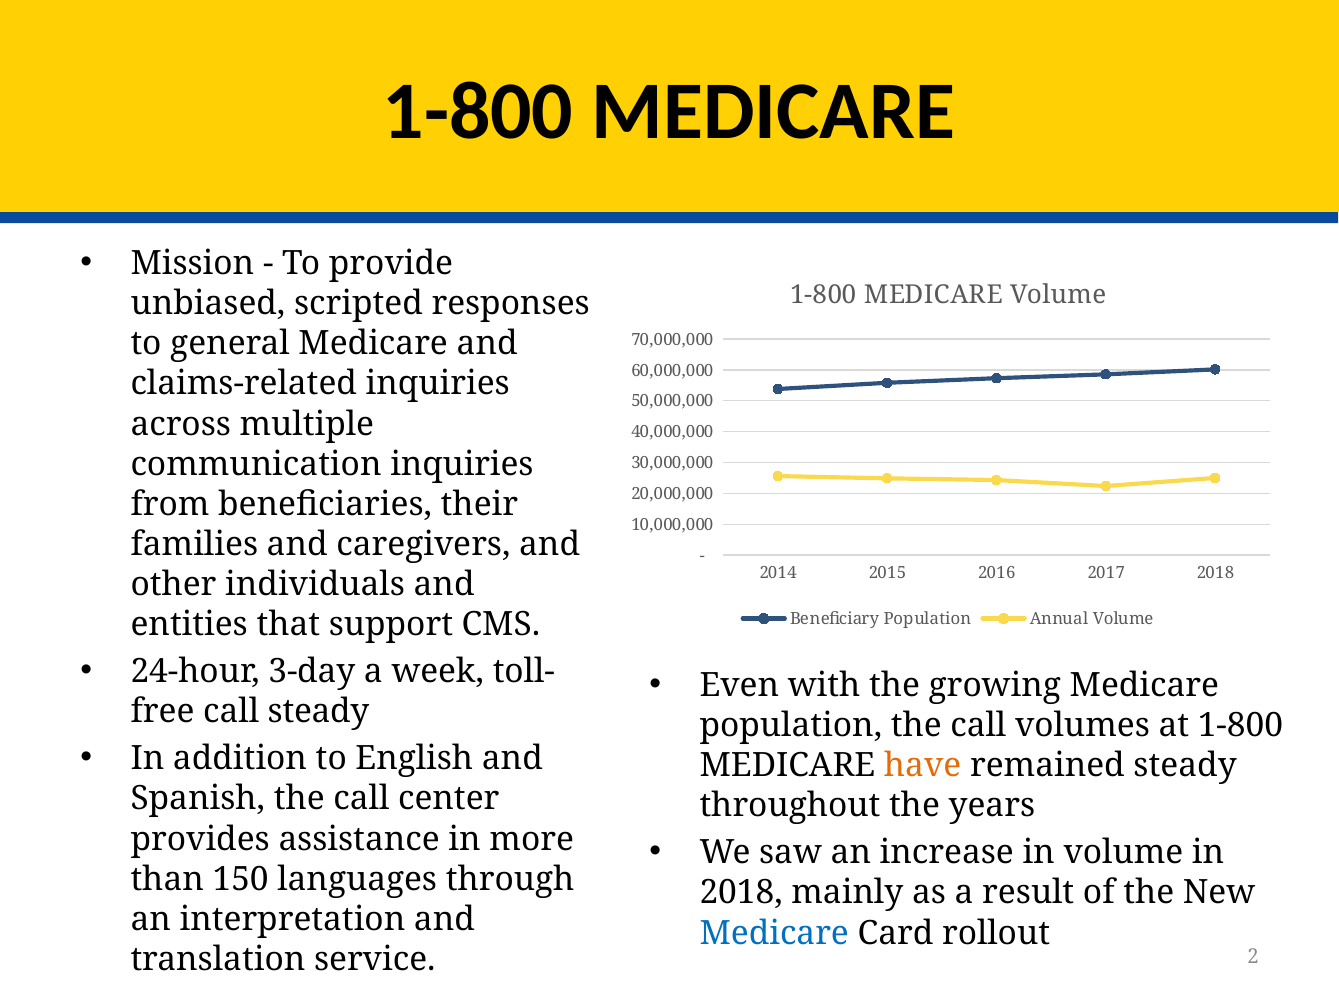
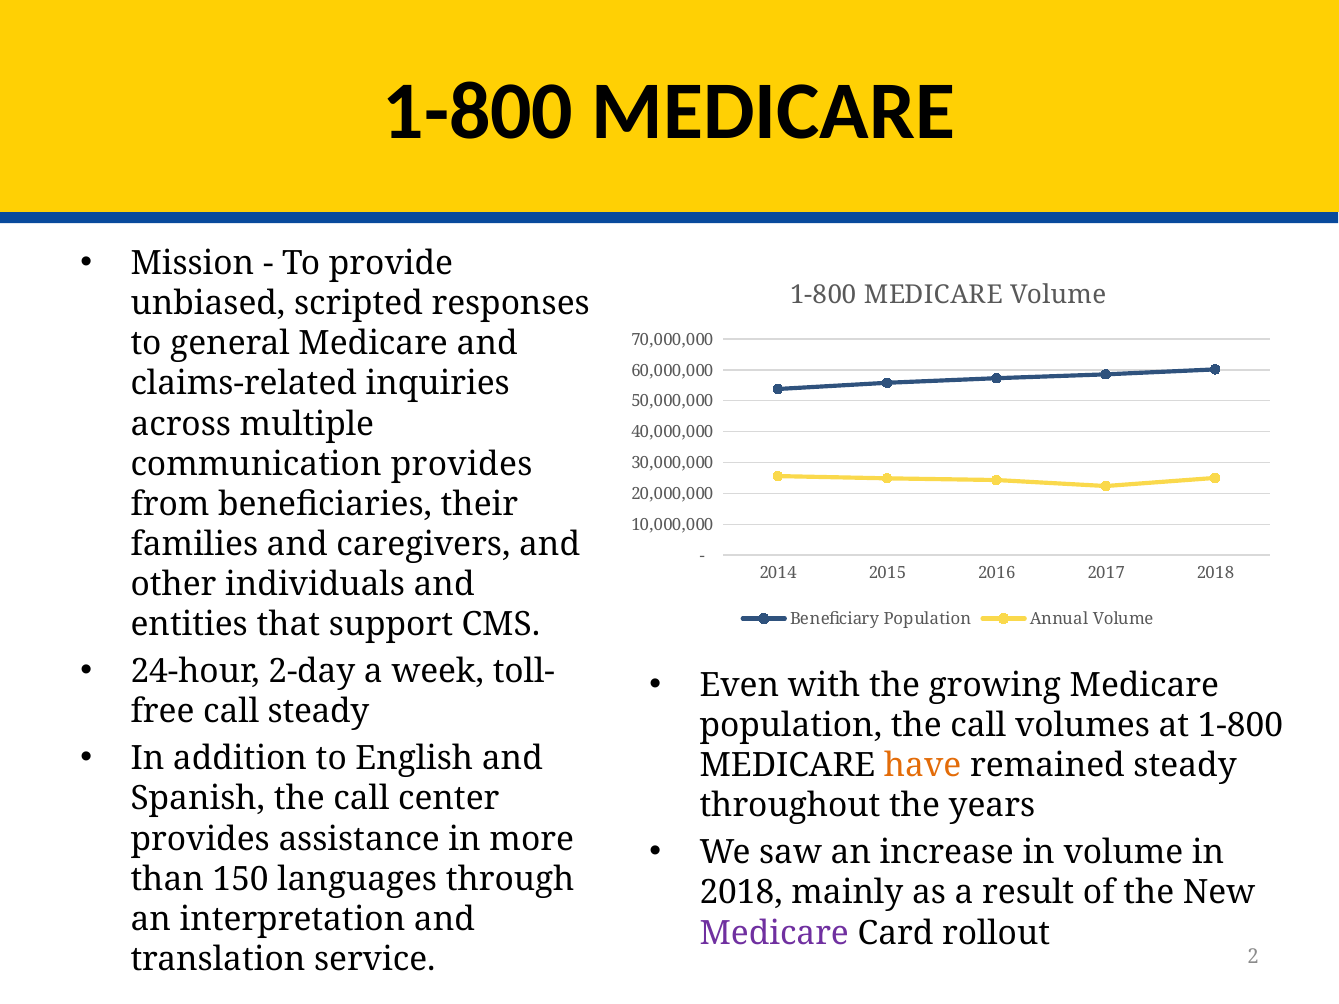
communication inquiries: inquiries -> provides (462, 464)
3-day: 3-day -> 2-day (312, 672)
Medicare colour: blue -> purple (774, 933)
